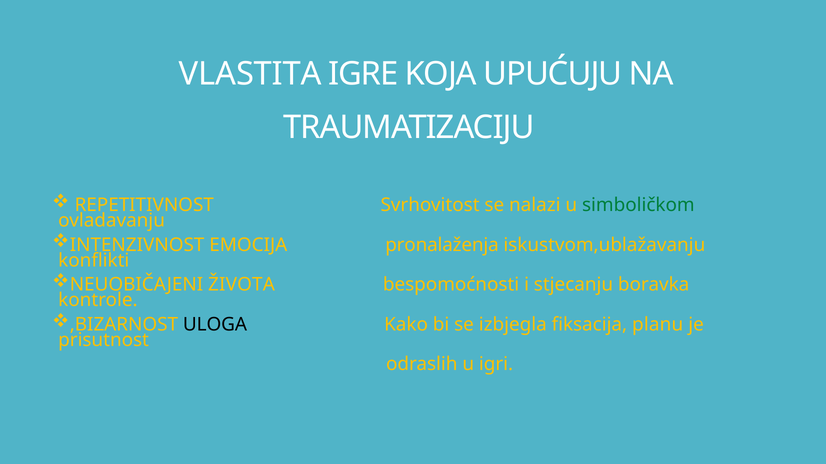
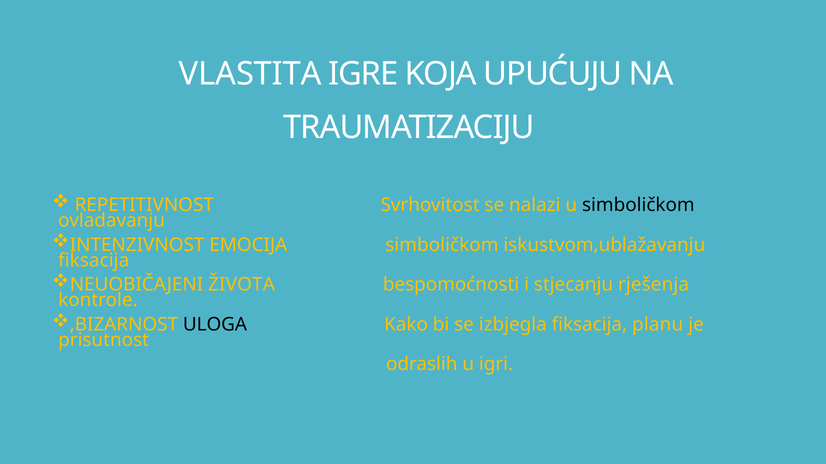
simboličkom colour: green -> black (638, 205)
EMOCIJA pronalaženja: pronalaženja -> simboličkom (442, 245)
konflikti: konflikti -> fiksacija (94, 261)
boravka: boravka -> rješenja (654, 285)
